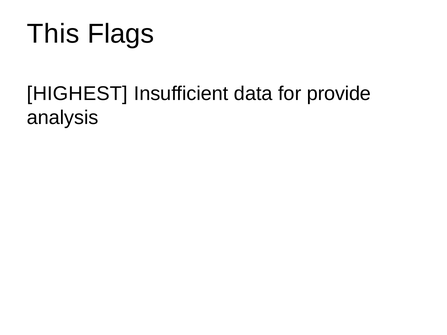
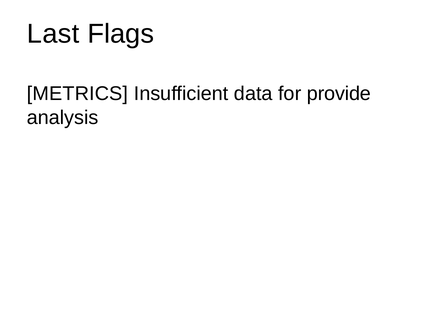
This: This -> Last (53, 34)
HIGHEST: HIGHEST -> METRICS (77, 94)
